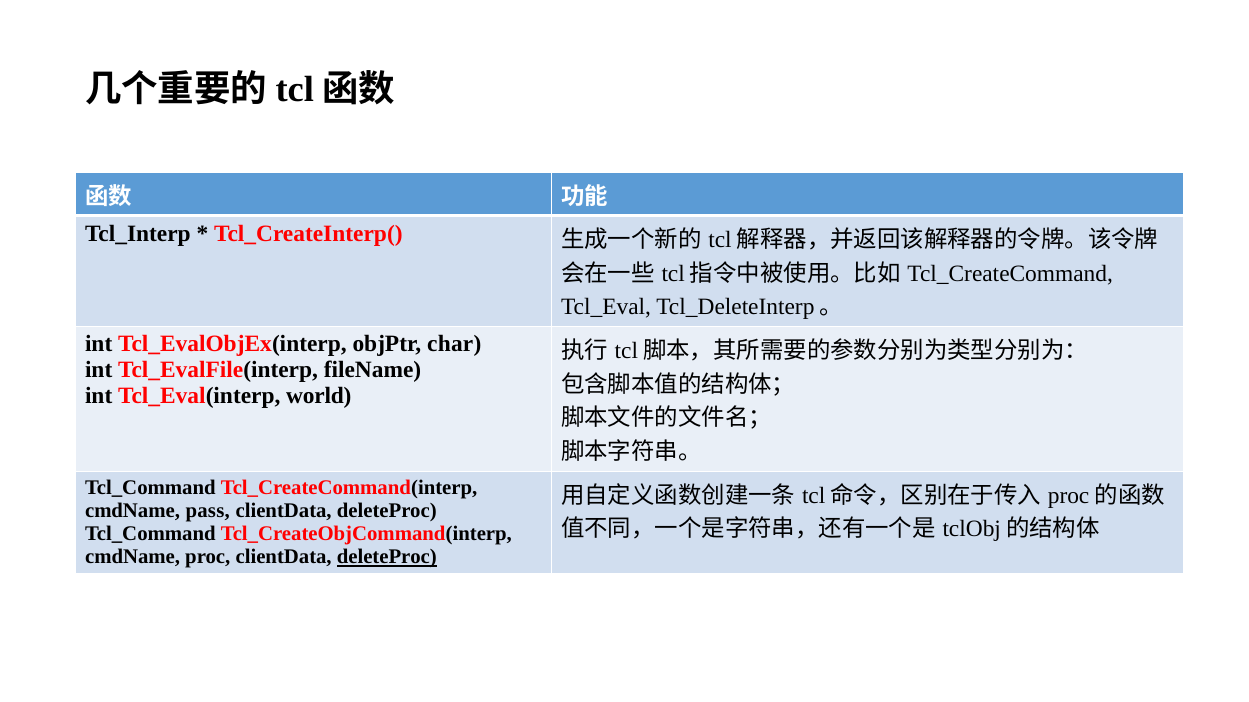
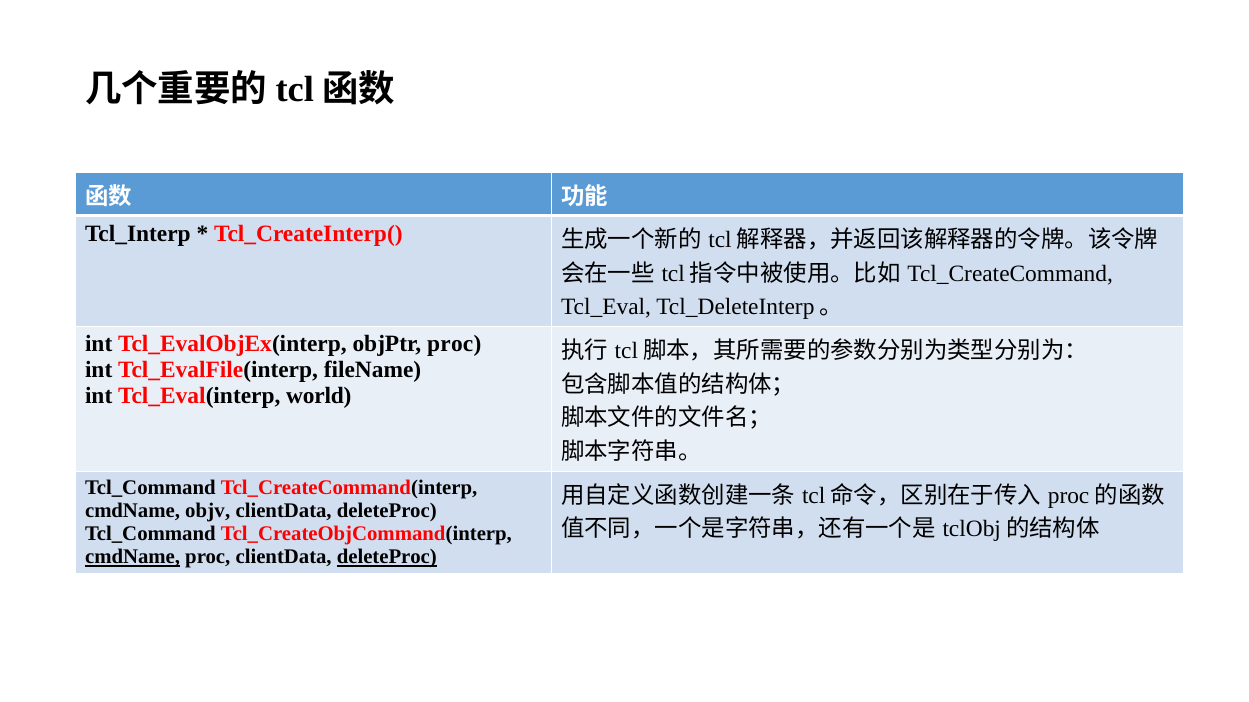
objPtr char: char -> proc (454, 345)
pass: pass -> objv (208, 511)
cmdName underline: none -> present (133, 557)
